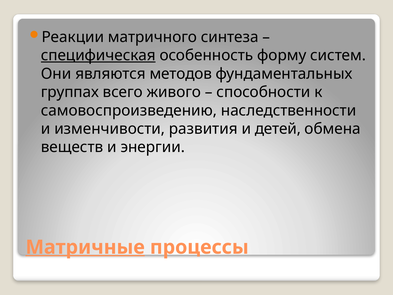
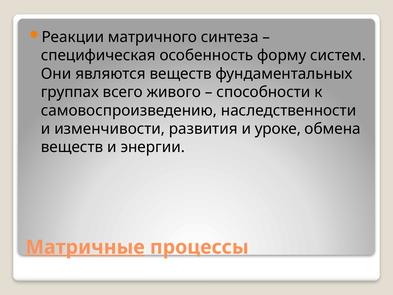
специфическая underline: present -> none (98, 55)
являются методов: методов -> веществ (181, 74)
детей: детей -> уроке (278, 129)
